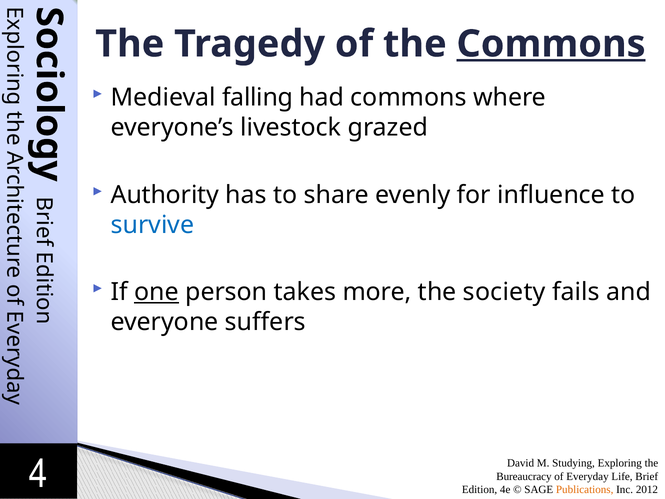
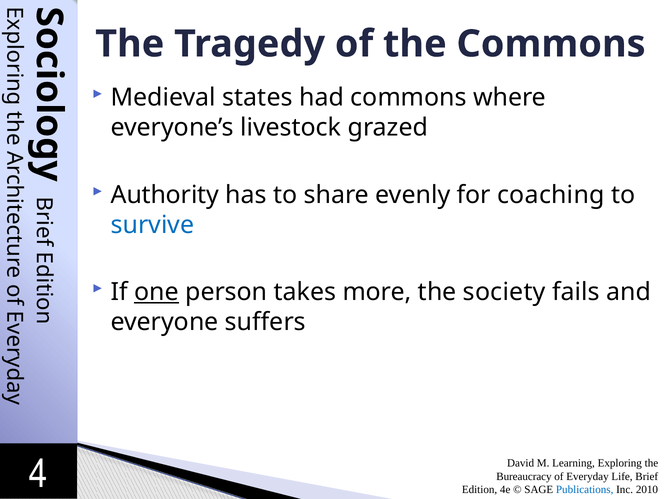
Commons underline: present -> none (551, 44)
falling: falling -> states (257, 98)
influence: influence -> coaching (551, 195)
Studying: Studying -> Learning (574, 463)
Publications colour: orange -> blue (585, 490)
2012: 2012 -> 2010 (647, 490)
